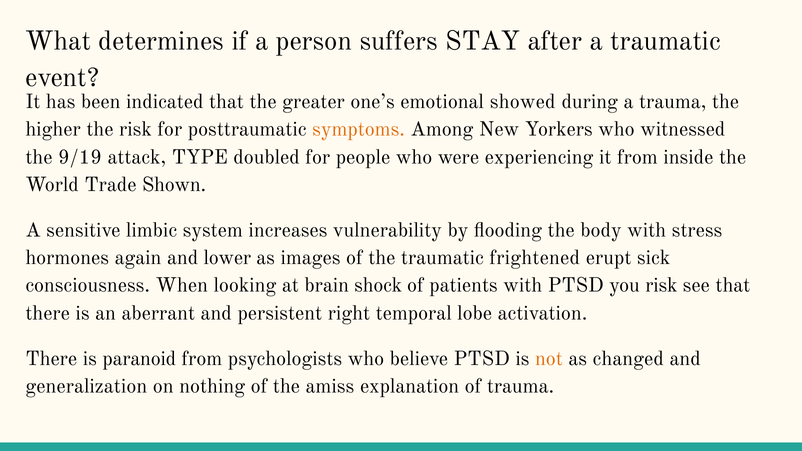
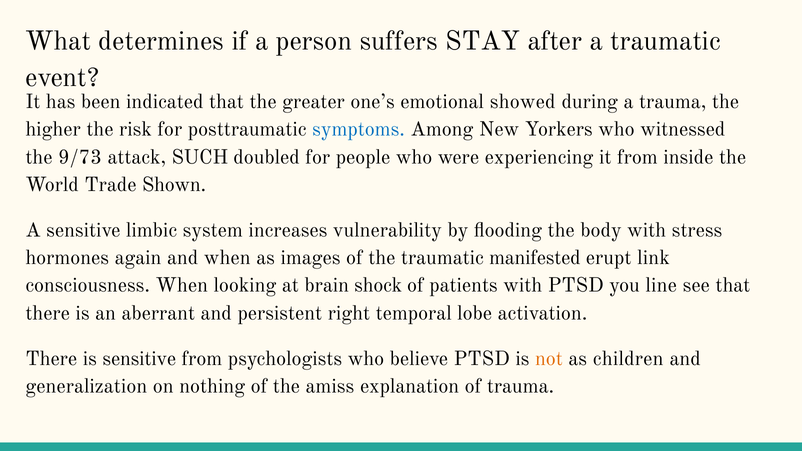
symptoms colour: orange -> blue (359, 129)
9/19: 9/19 -> 9/73 (80, 157)
TYPE: TYPE -> SUCH (200, 157)
and lower: lower -> when (227, 258)
frightened: frightened -> manifested (535, 258)
sick: sick -> link (653, 258)
you risk: risk -> line (661, 285)
is paranoid: paranoid -> sensitive (139, 359)
changed: changed -> children (628, 359)
